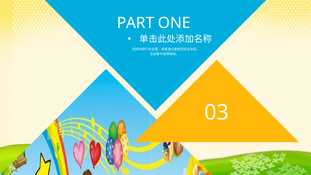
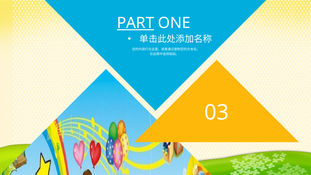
PART underline: none -> present (136, 23)
